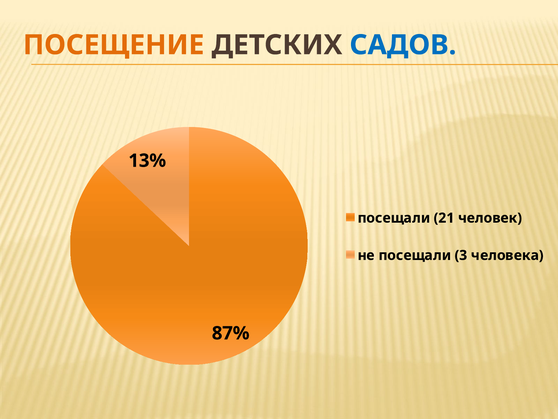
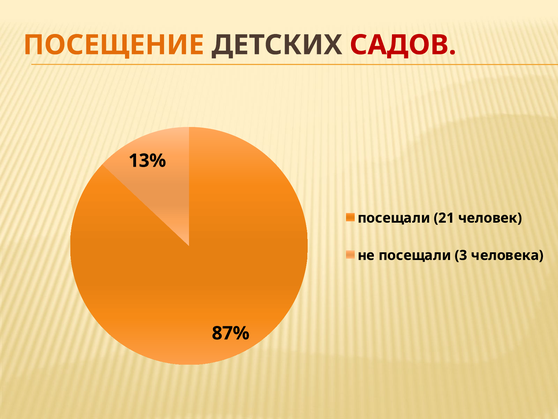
САДОВ colour: blue -> red (403, 45)
